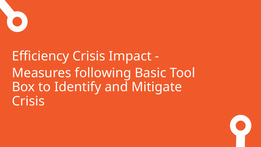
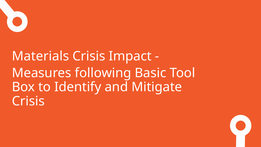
Efficiency: Efficiency -> Materials (40, 56)
